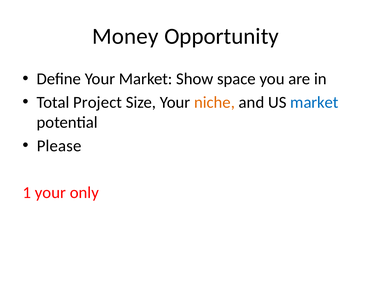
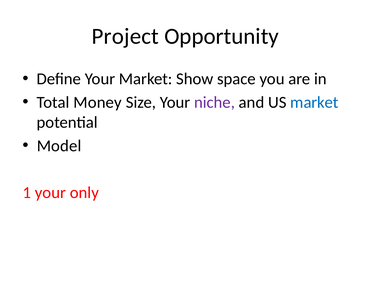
Money: Money -> Project (125, 36)
Project: Project -> Money (98, 102)
niche colour: orange -> purple (214, 102)
Please: Please -> Model (59, 146)
